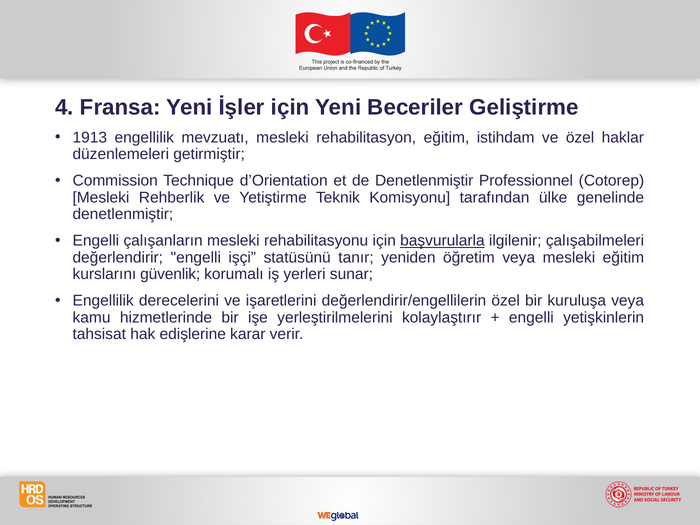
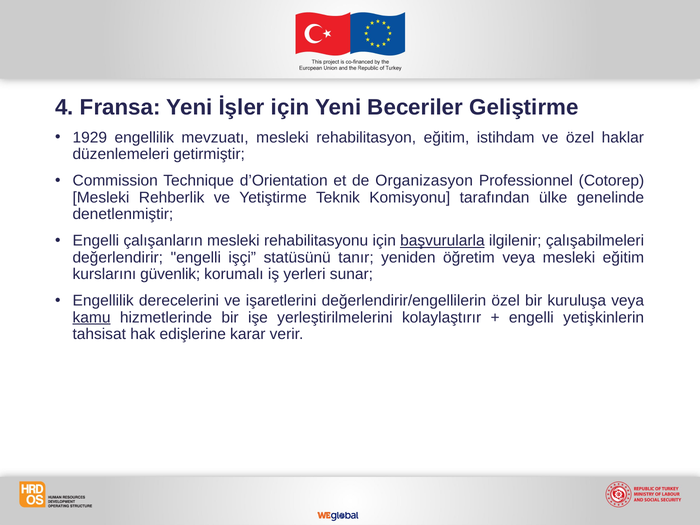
1913: 1913 -> 1929 (90, 137)
de Denetlenmiştir: Denetlenmiştir -> Organizasyon (424, 181)
kamu underline: none -> present (92, 317)
